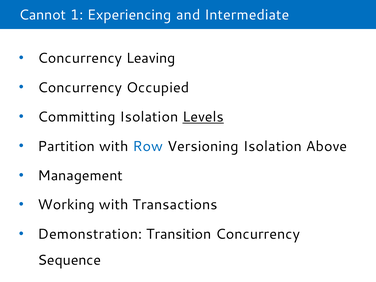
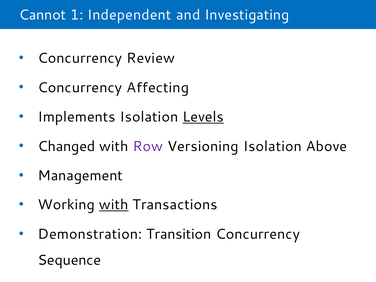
Experiencing: Experiencing -> Independent (129, 15)
Intermediate: Intermediate -> Investigating (247, 15)
Leaving: Leaving -> Review (151, 58)
Occupied: Occupied -> Affecting (158, 88)
Committing: Committing -> Implements (77, 117)
Partition: Partition -> Changed (66, 146)
Row colour: blue -> purple (148, 146)
with underline: none -> present (114, 205)
